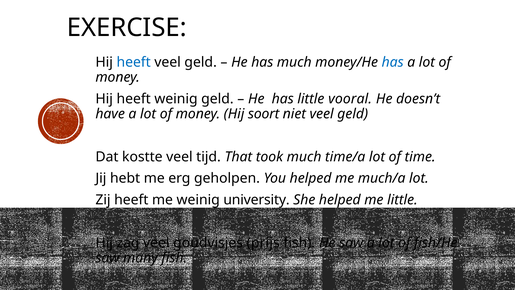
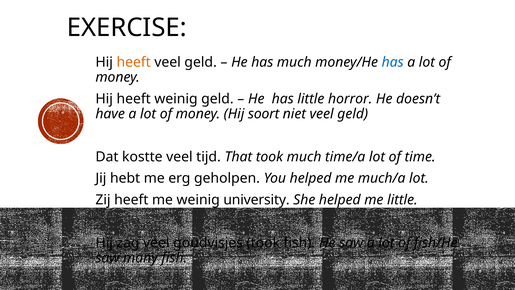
heeft colour: blue -> orange (134, 62)
vooral: vooral -> horror (350, 99)
goudvisjes prijs: prijs -> took (263, 243)
